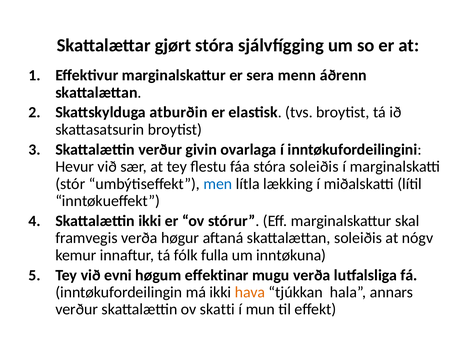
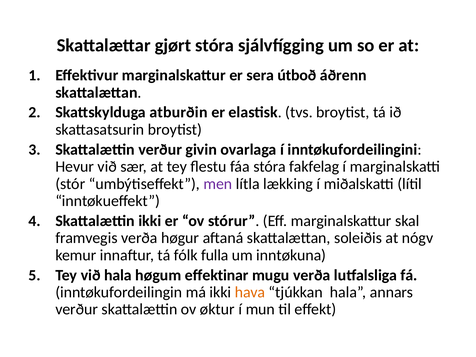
menn: menn -> útboð (297, 75)
stóra soleiðis: soleiðis -> fakfelag (314, 167)
men colour: blue -> purple (218, 184)
við evni: evni -> hala (118, 275)
skatti: skatti -> øktur (217, 309)
